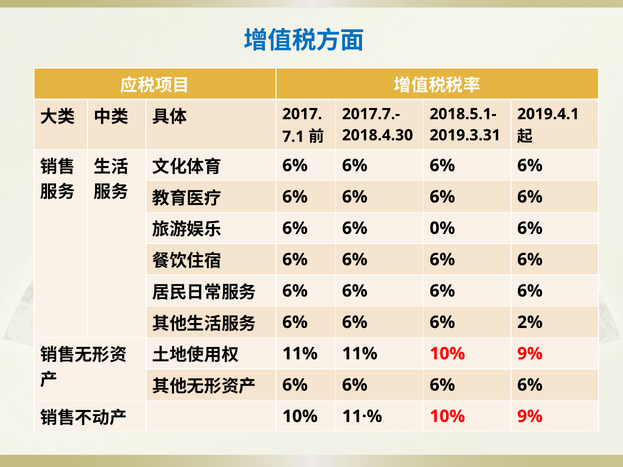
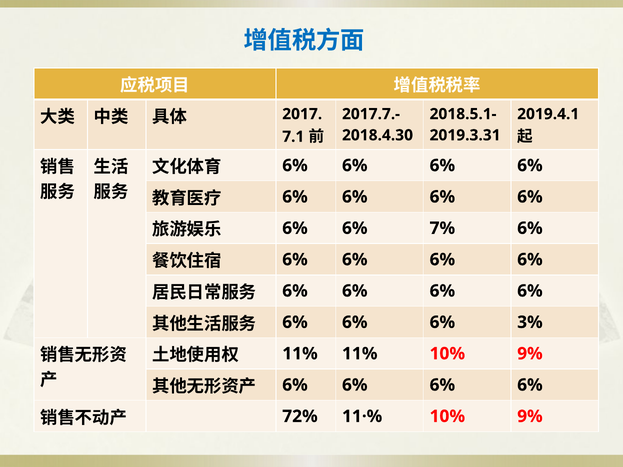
0%: 0% -> 7% (442, 228)
2%: 2% -> 3% (530, 322)
10%: 10% -> 72% (300, 417)
